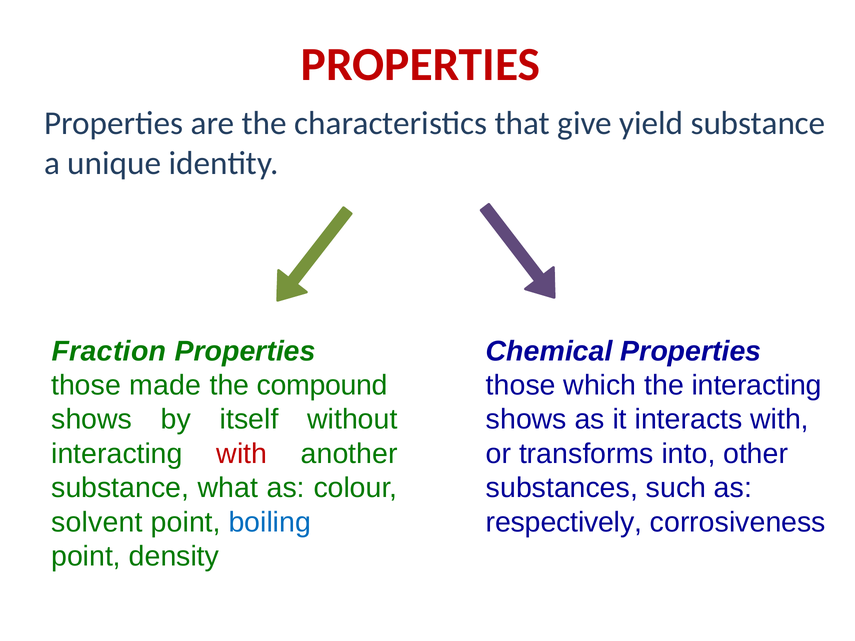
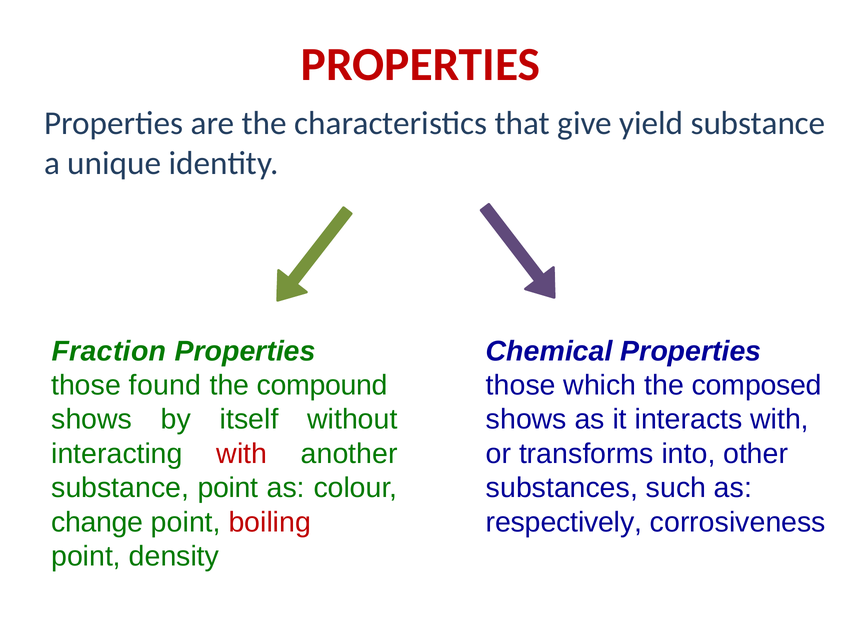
made: made -> found (165, 386)
the interacting: interacting -> composed (757, 386)
substance what: what -> point (228, 488)
solvent: solvent -> change (97, 522)
boiling colour: blue -> red (270, 522)
